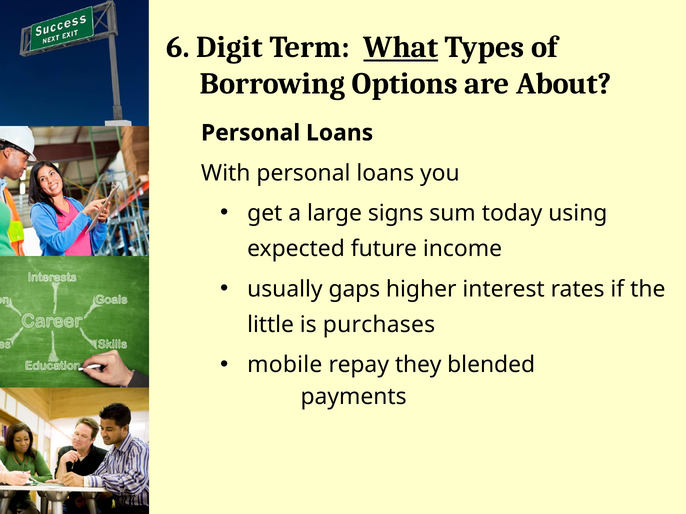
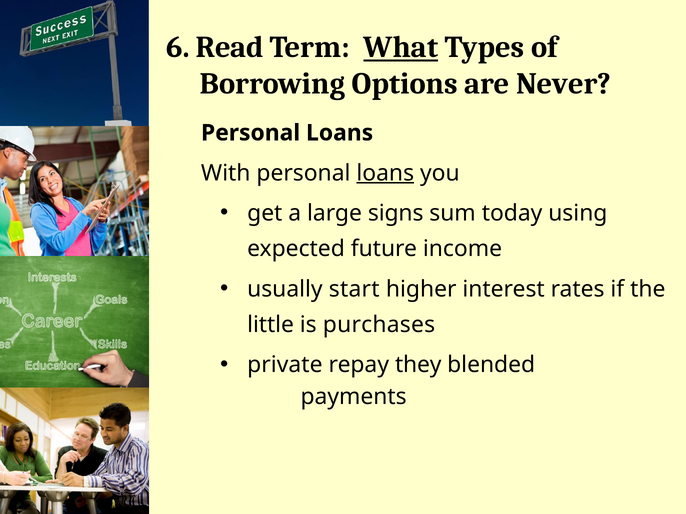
Digit: Digit -> Read (230, 47)
About: About -> Never (564, 84)
loans underline: none -> present (385, 173)
gaps: gaps -> start (354, 289)
mobile: mobile -> private (285, 365)
